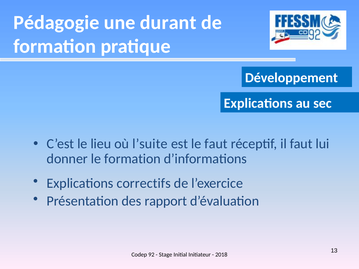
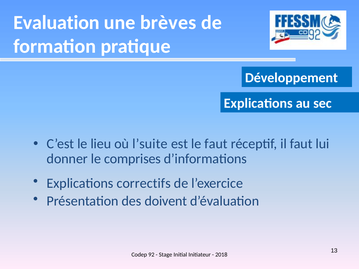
Pédagogie: Pédagogie -> Evaluation (57, 23)
durant: durant -> brèves (168, 23)
le formation: formation -> comprises (133, 159)
rapport: rapport -> doivent (166, 201)
